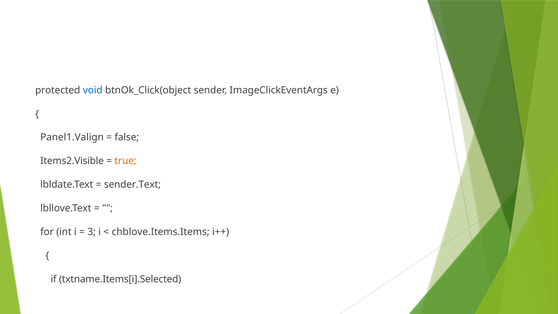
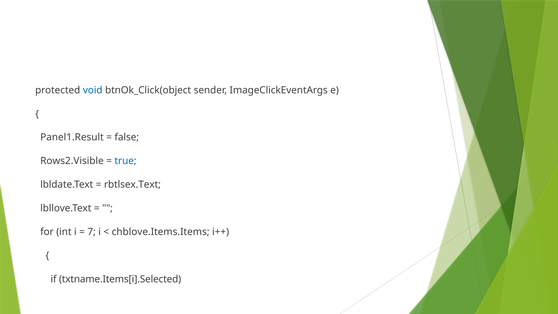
Panel1.Valign: Panel1.Valign -> Panel1.Result (72, 137)
Items2.Visible: Items2.Visible -> Rows2.Visible (72, 161)
true colour: orange -> blue (126, 161)
sender.Text: sender.Text -> rbtlsex.Text (132, 185)
3: 3 -> 7 (92, 232)
